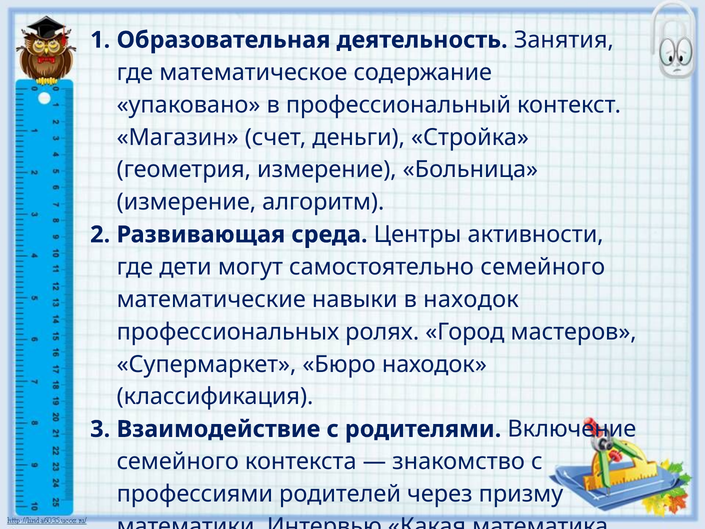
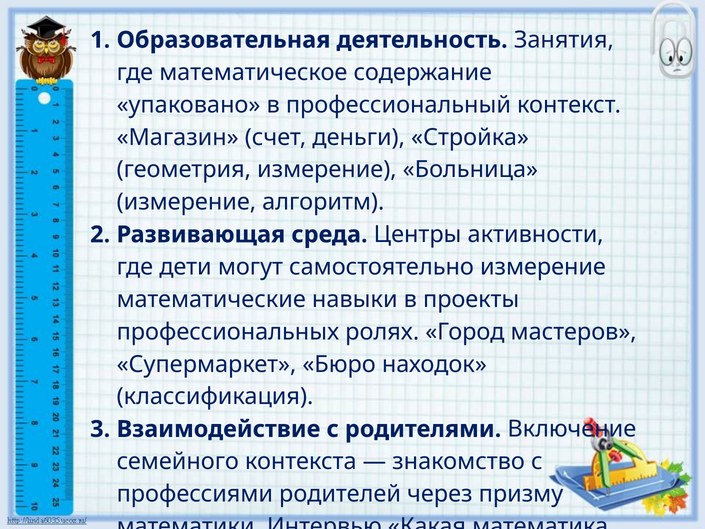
самостоятельно семейного: семейного -> измерение (543, 267)
в находок: находок -> проекты (471, 299)
